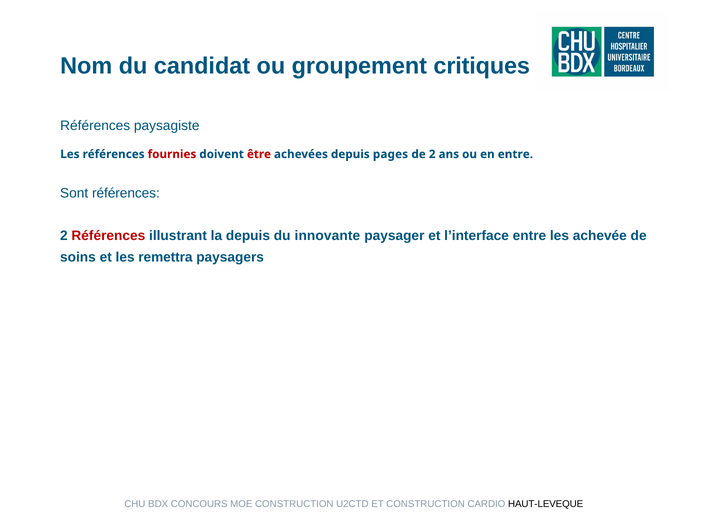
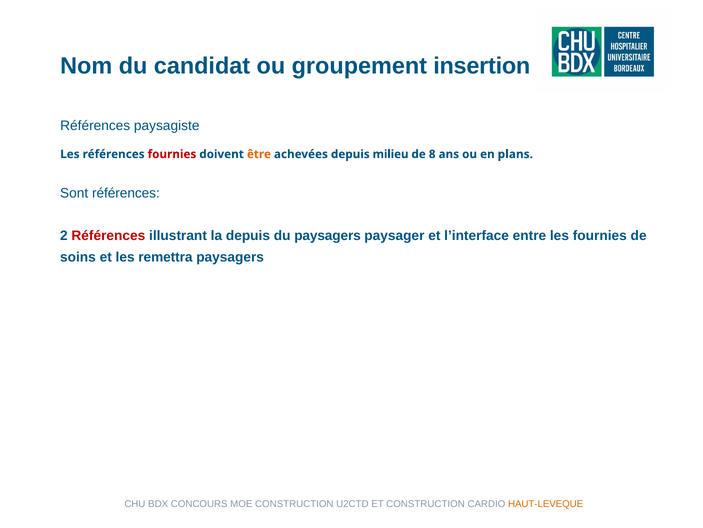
critiques: critiques -> insertion (482, 66)
être colour: red -> orange (259, 154)
pages: pages -> milieu (391, 154)
de 2: 2 -> 8 (432, 154)
en entre: entre -> plans (515, 154)
du innovante: innovante -> paysagers (328, 236)
les achevée: achevée -> fournies (600, 236)
HAUT-LEVEQUE colour: black -> orange (546, 503)
